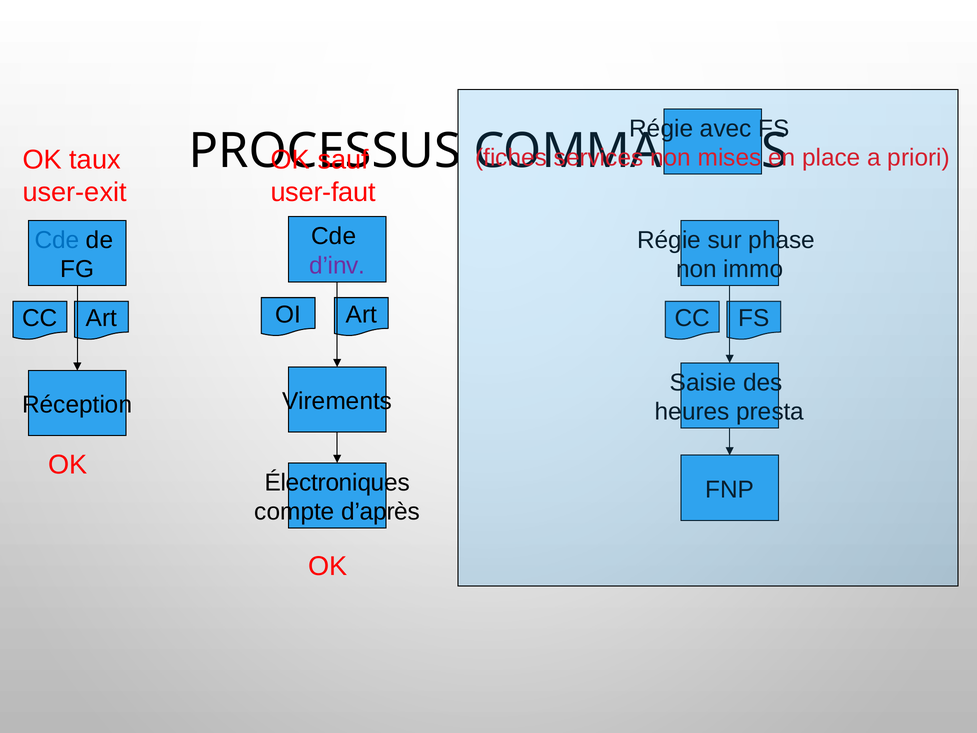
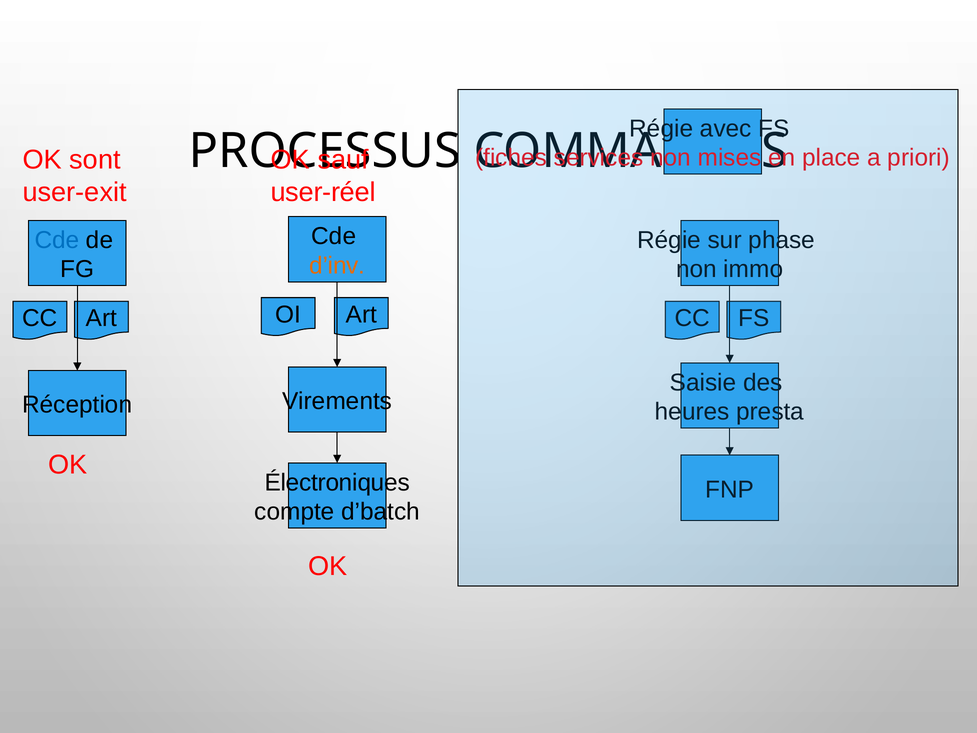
taux: taux -> sont (95, 160)
user-faut: user-faut -> user-réel (323, 192)
d’inv colour: purple -> orange (337, 265)
d’après: d’après -> d’batch (381, 512)
